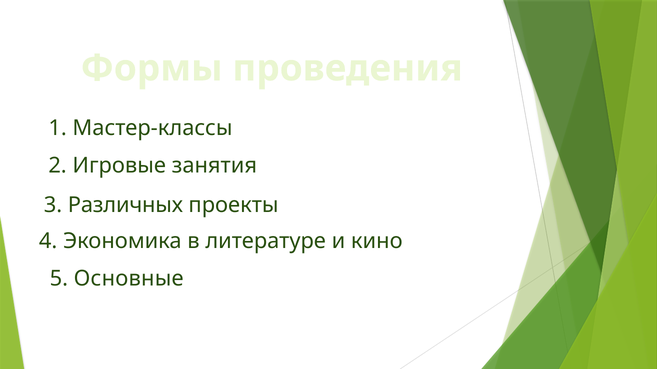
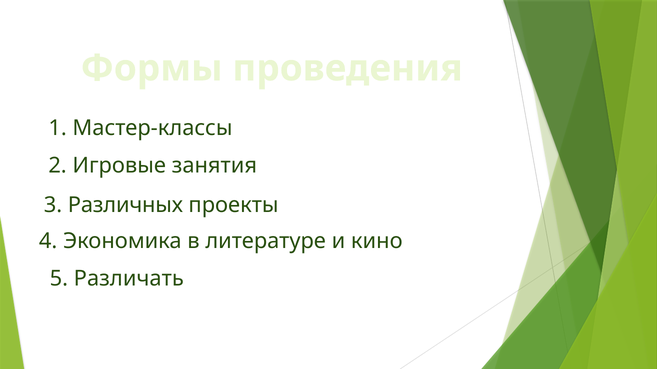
Основные: Основные -> Различать (129, 279)
